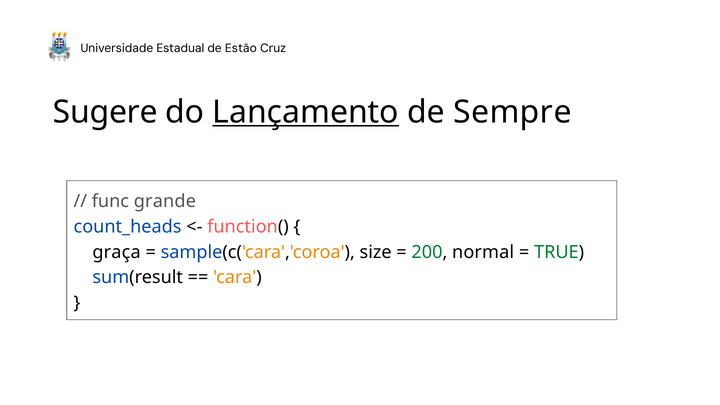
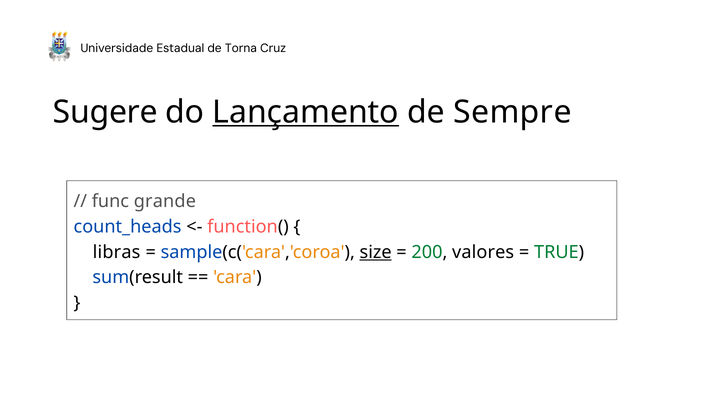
Estão: Estão -> Torna (241, 49)
graça: graça -> libras (117, 252)
size underline: none -> present (376, 252)
normal: normal -> valores (483, 252)
